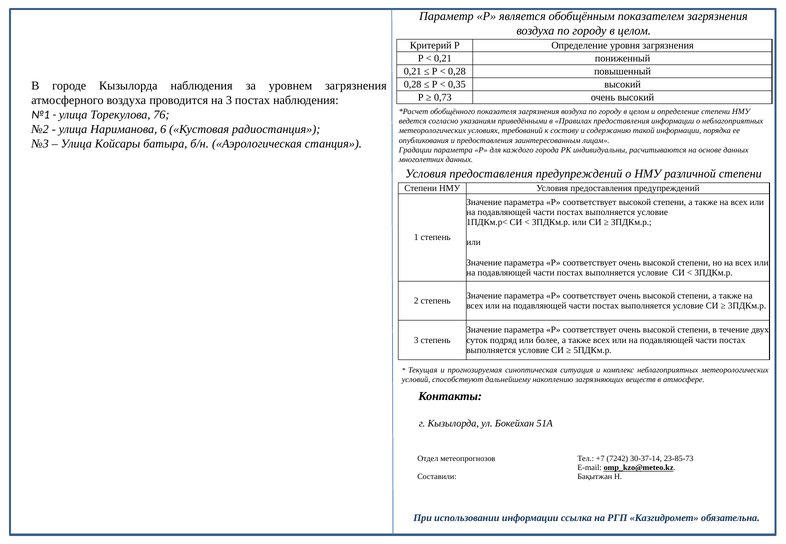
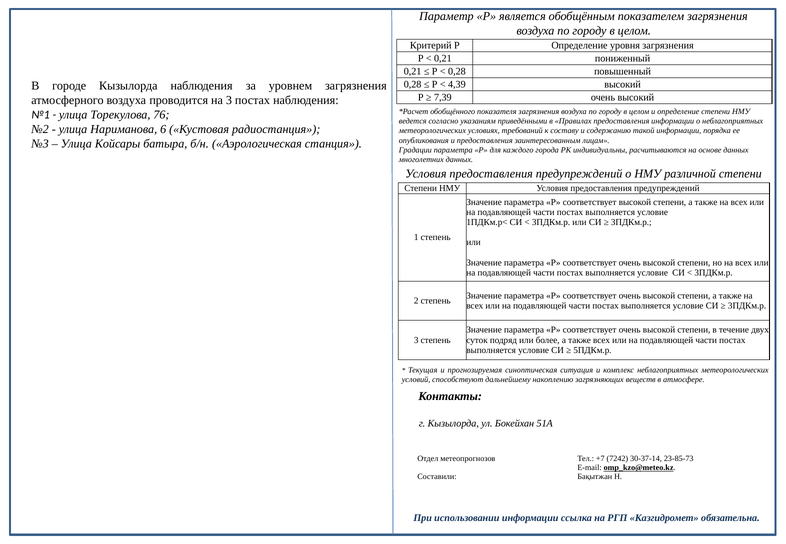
0,35: 0,35 -> 4,39 (457, 84)
0,73: 0,73 -> 7,39 (443, 97)
